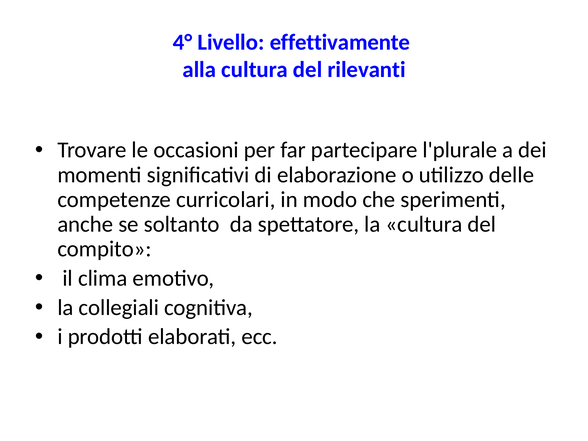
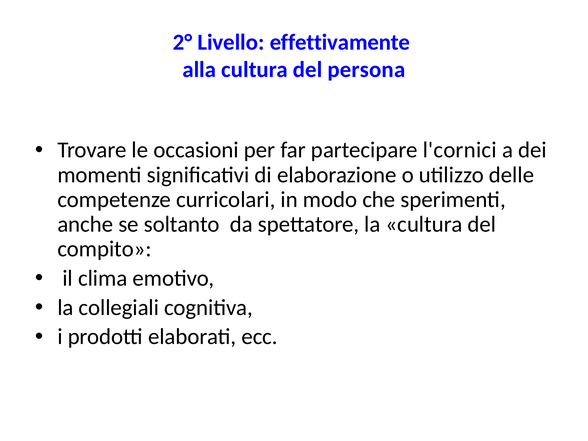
4°: 4° -> 2° (183, 42)
rilevanti: rilevanti -> persona (366, 70)
l'plurale: l'plurale -> l'cornici (460, 150)
